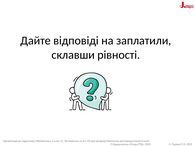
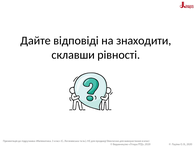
заплатили: заплатили -> знаходити (144, 41)
